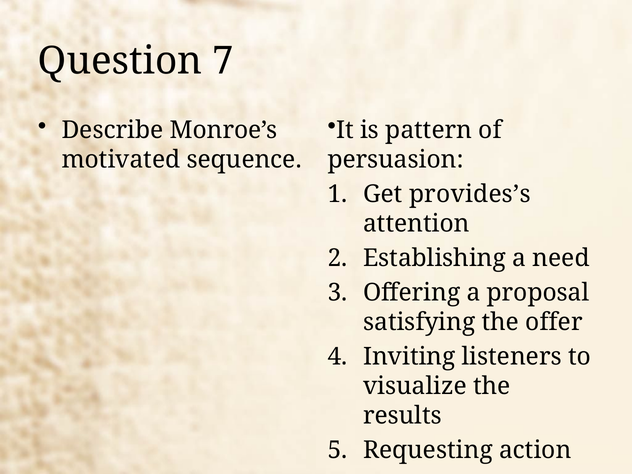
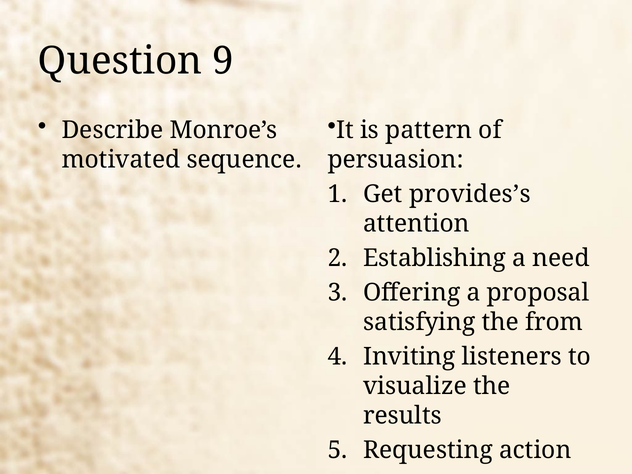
7: 7 -> 9 (223, 61)
offer: offer -> from (554, 322)
